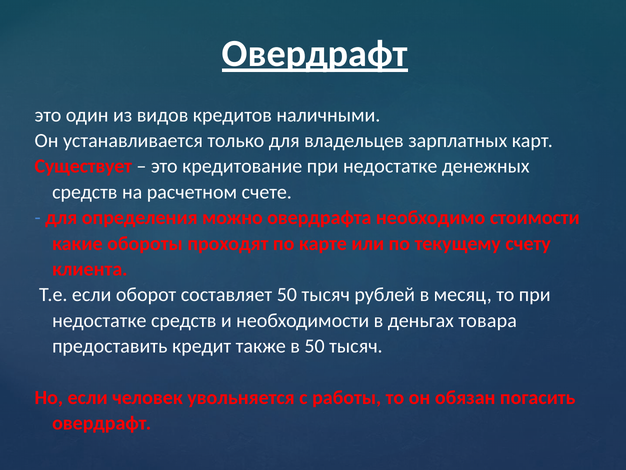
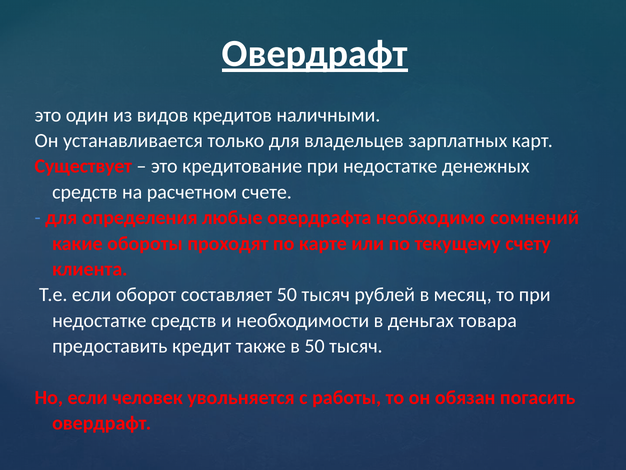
можно: можно -> любые (232, 218)
стоимости: стоимости -> сомнений (535, 218)
